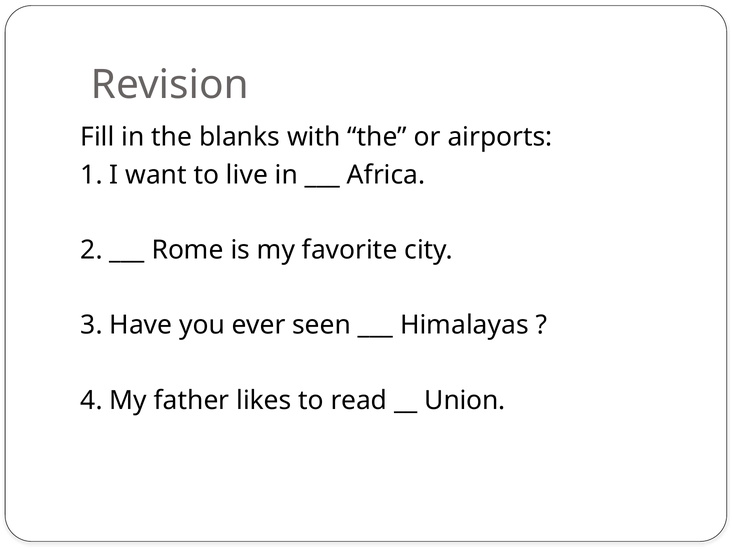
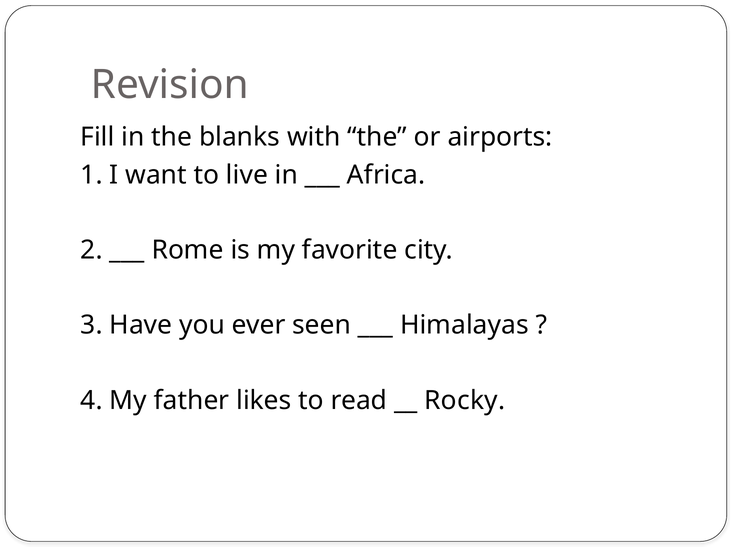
Union: Union -> Rocky (465, 400)
